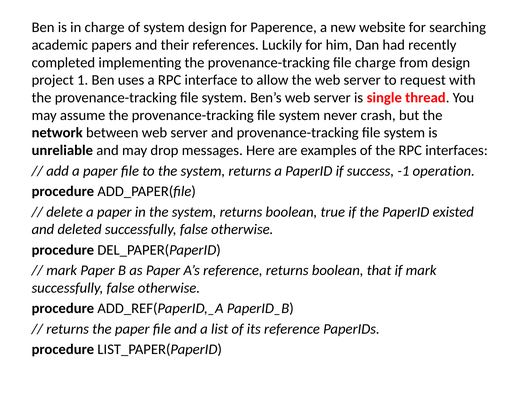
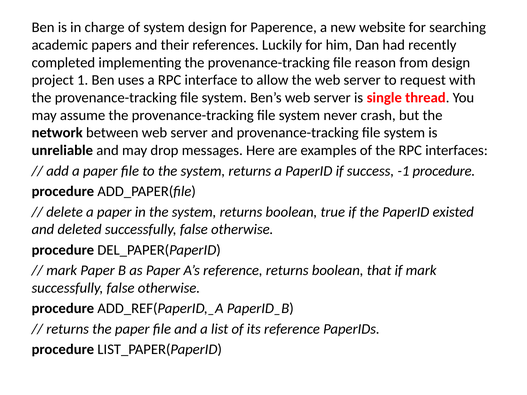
file charge: charge -> reason (375, 63)
-1 operation: operation -> procedure (444, 171)
